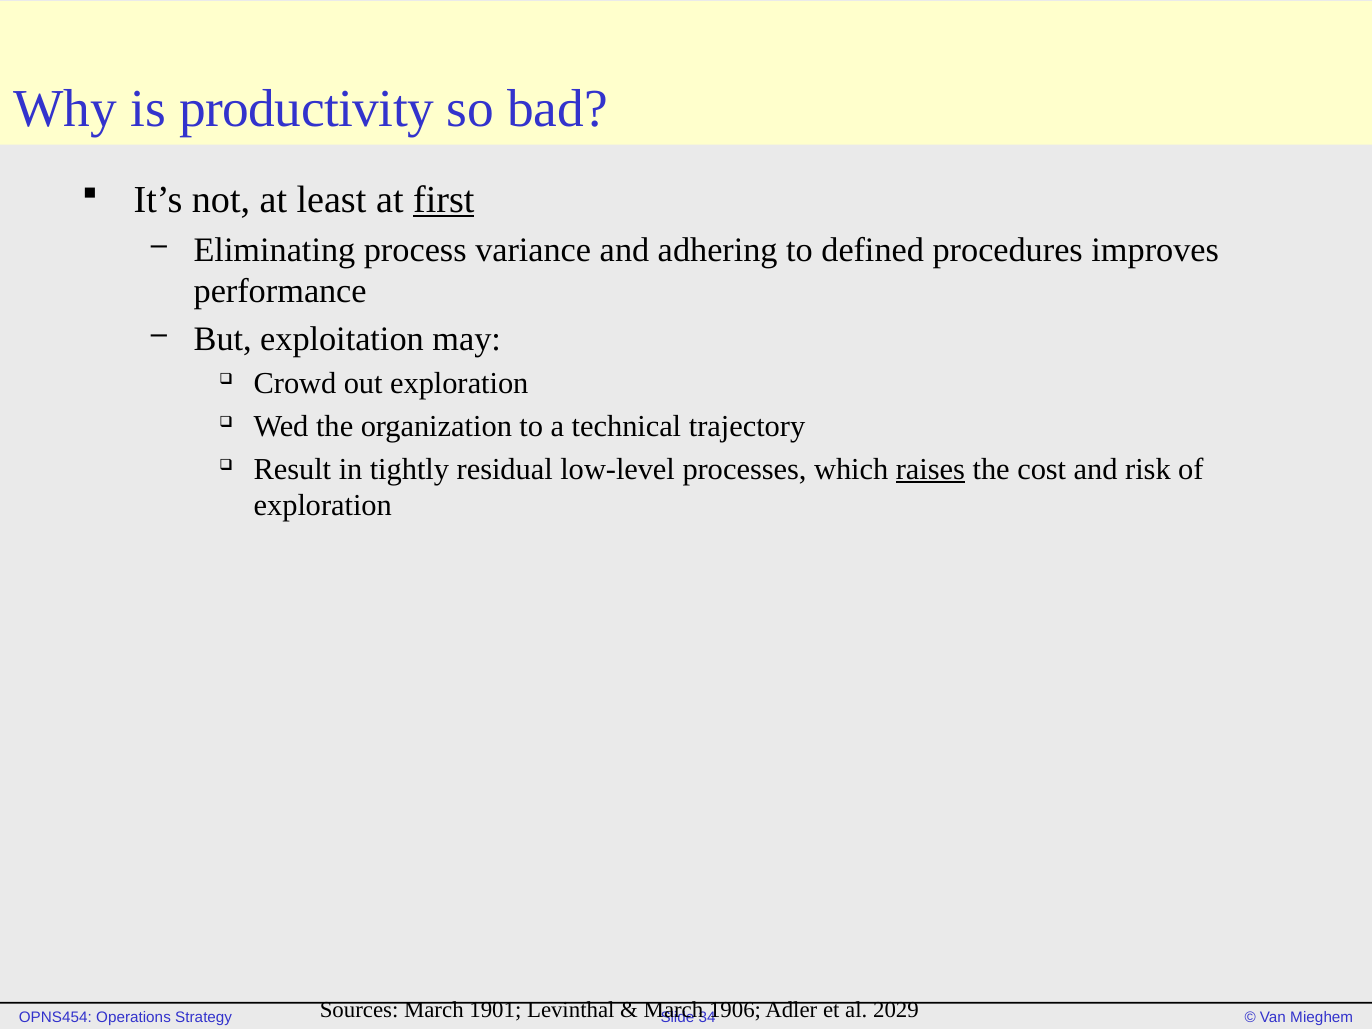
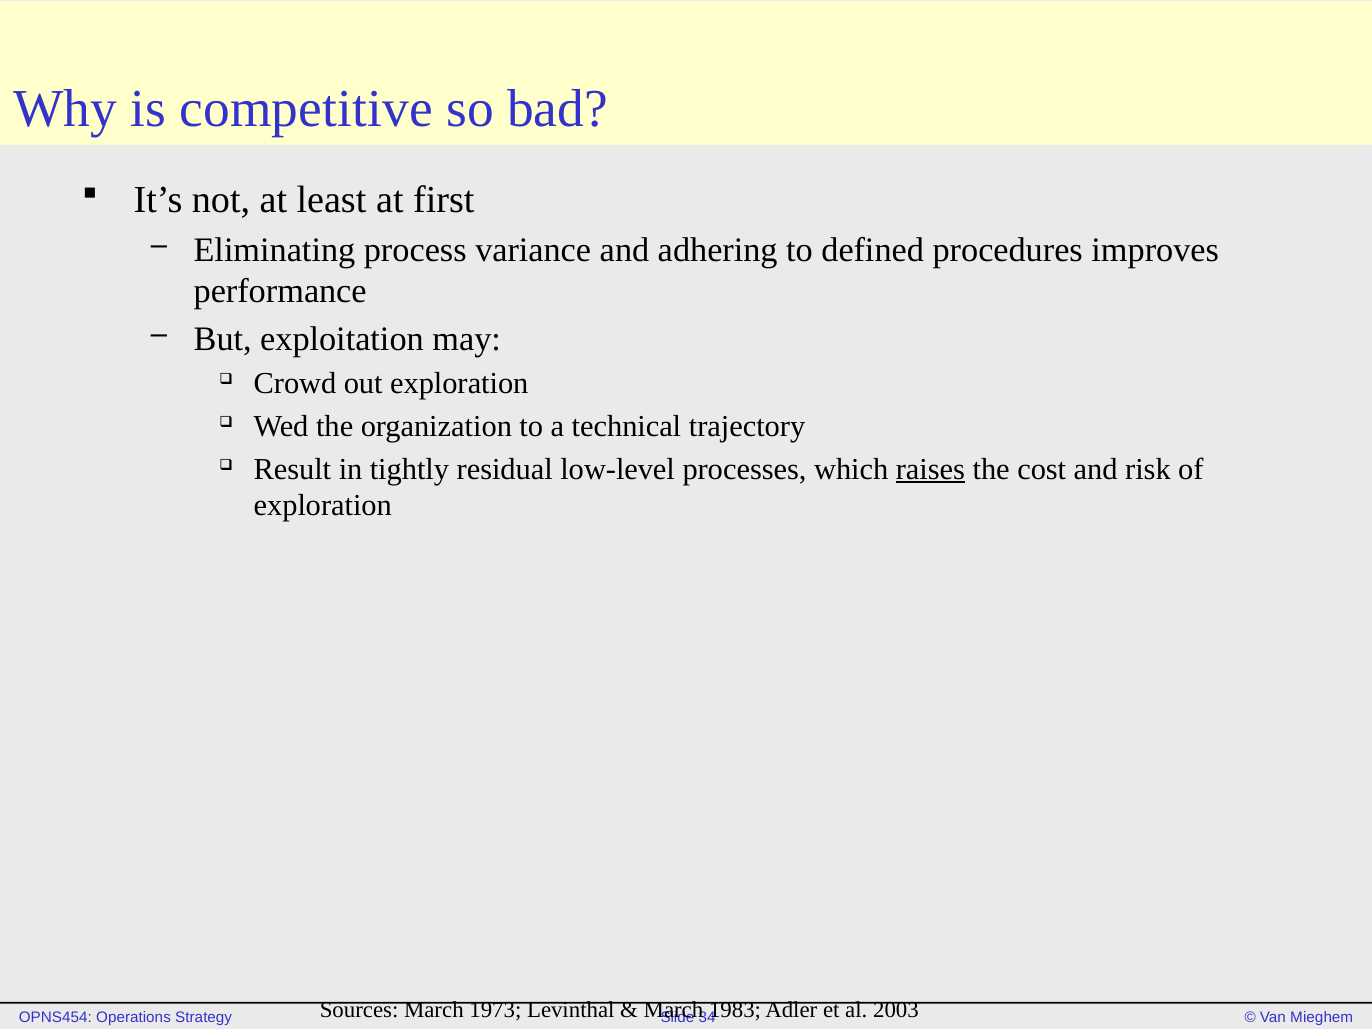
productivity: productivity -> competitive (306, 109)
first underline: present -> none (444, 200)
1901: 1901 -> 1973 (495, 1009)
1906: 1906 -> 1983 (735, 1009)
2029: 2029 -> 2003 (896, 1009)
